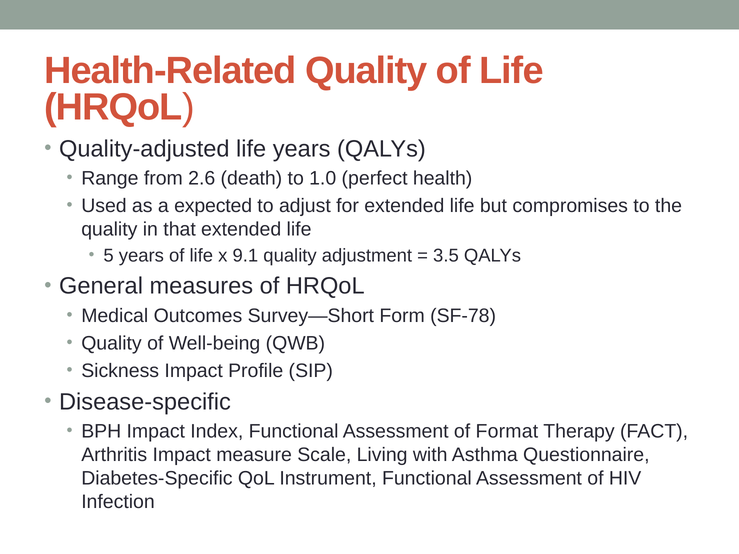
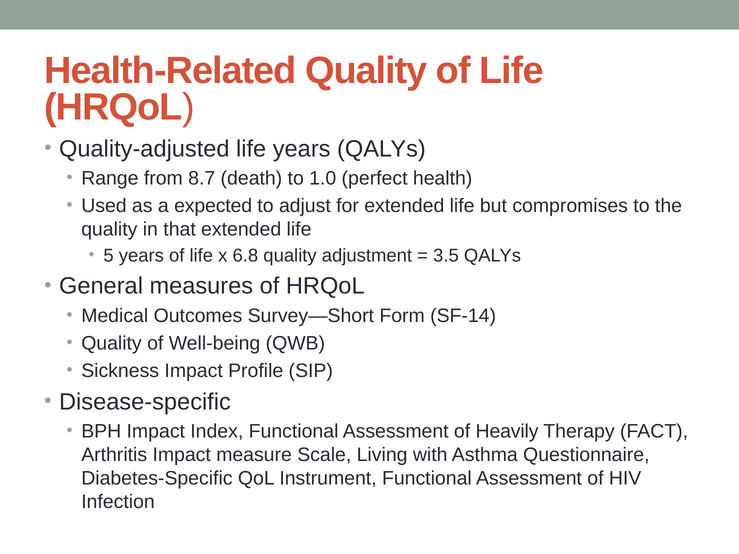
2.6: 2.6 -> 8.7 (202, 178)
9.1: 9.1 -> 6.8 (245, 256)
SF-78: SF-78 -> SF-14 (463, 316)
Format: Format -> Heavily (507, 432)
